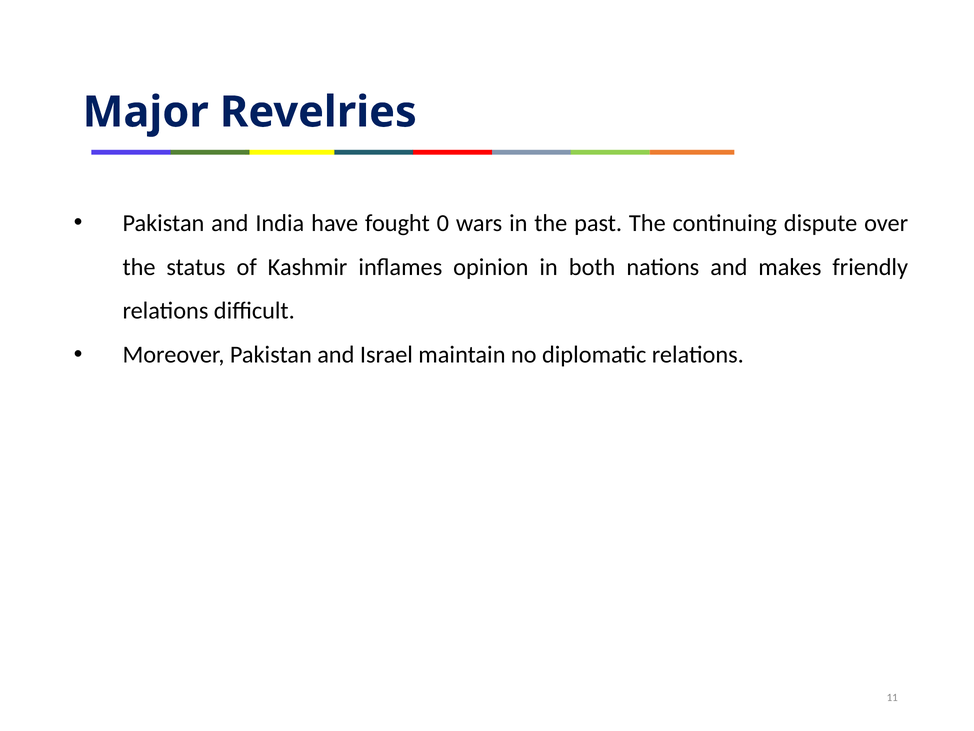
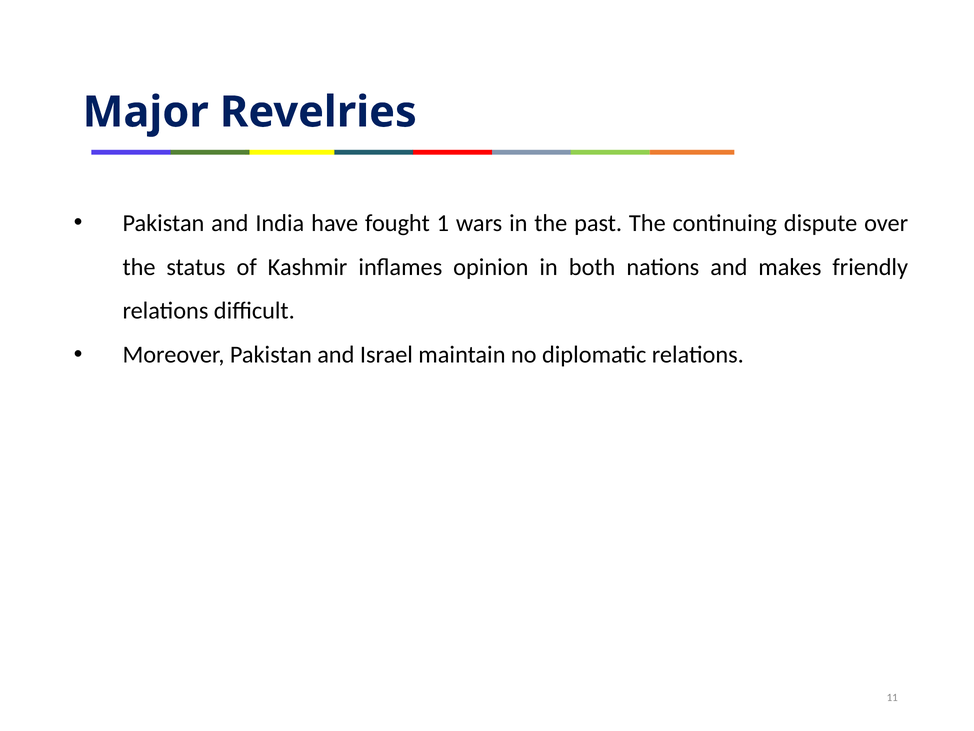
0: 0 -> 1 (443, 223)
